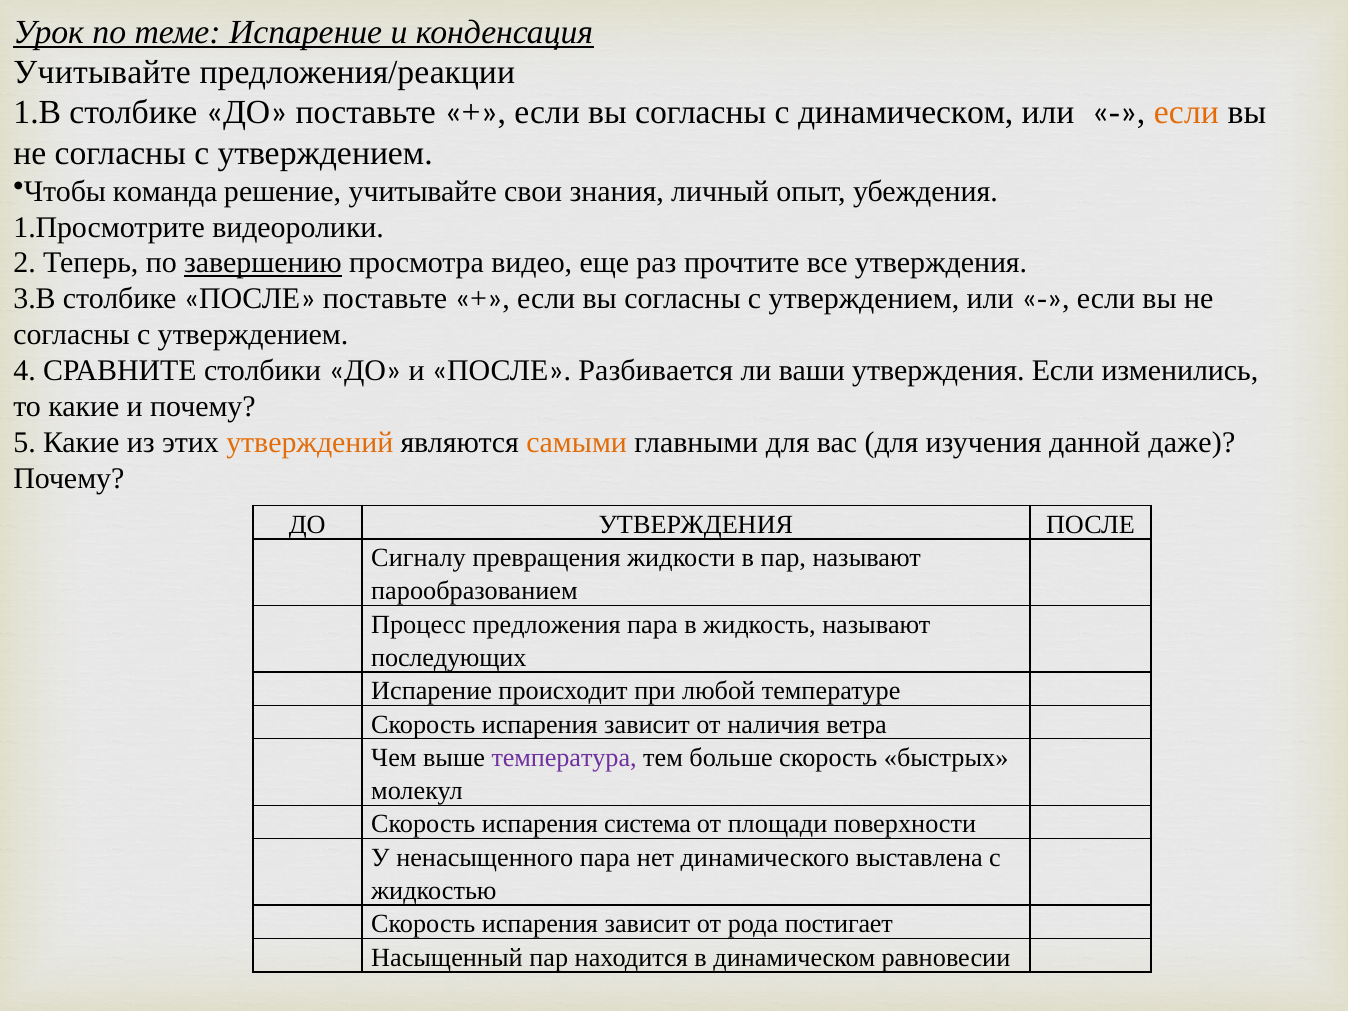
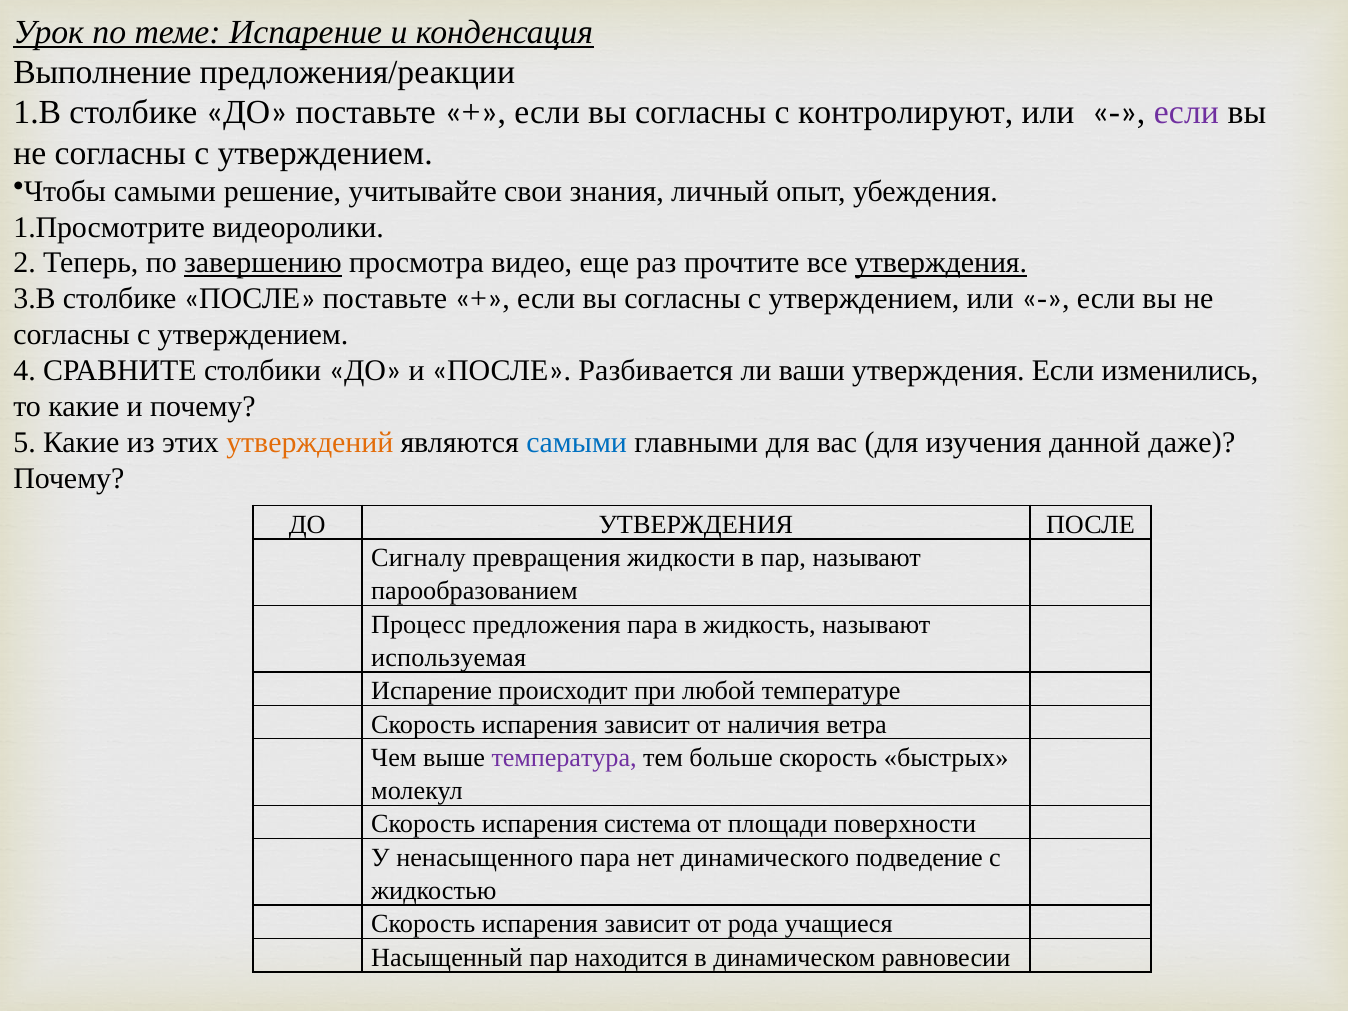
Учитывайте: Учитывайте -> Выполнение (102, 72)
с динамическом: динамическом -> контролируют (906, 113)
если colour: orange -> purple (1186, 113)
Чтобы команда: команда -> самыми (165, 191)
утверждения underline: none -> present (941, 263)
самыми colour: orange -> blue (577, 443)
последующих: последующих -> используемая (449, 658)
выставлена: выставлена -> подведение (919, 858)
постигает: постигает -> учащиеся (839, 924)
